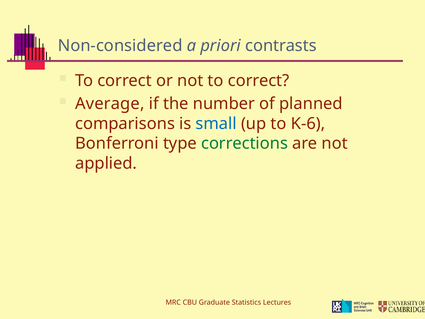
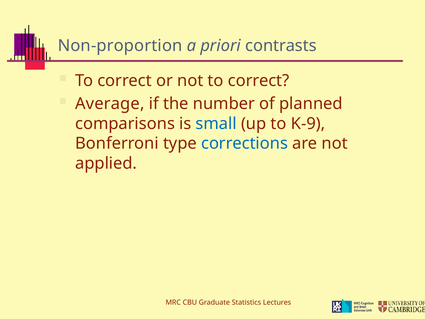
Non-considered: Non-considered -> Non-proportion (120, 46)
K-6: K-6 -> K-9 (308, 124)
corrections colour: green -> blue (245, 143)
